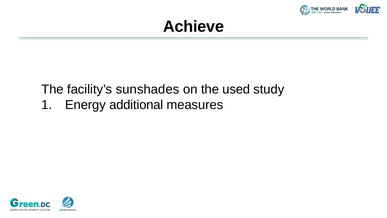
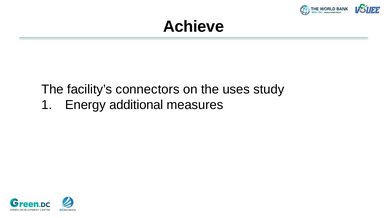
sunshades: sunshades -> connectors (148, 89)
used: used -> uses (236, 89)
